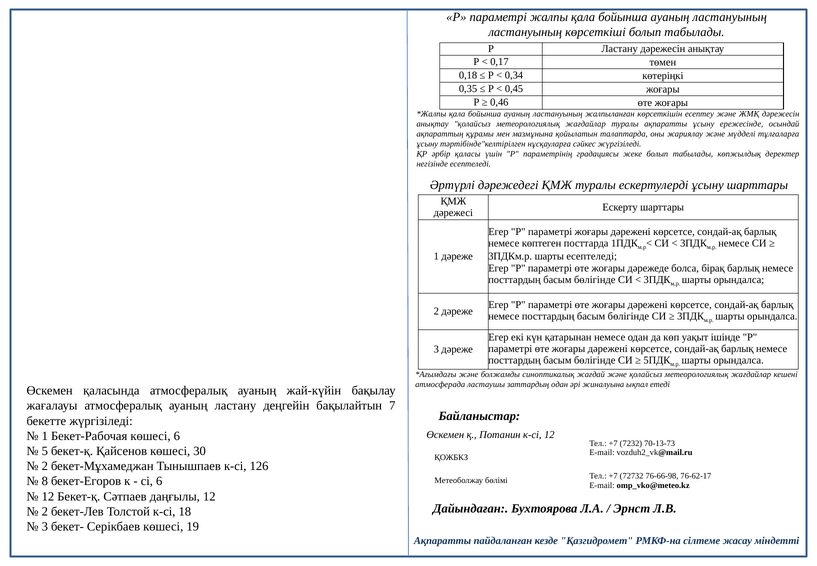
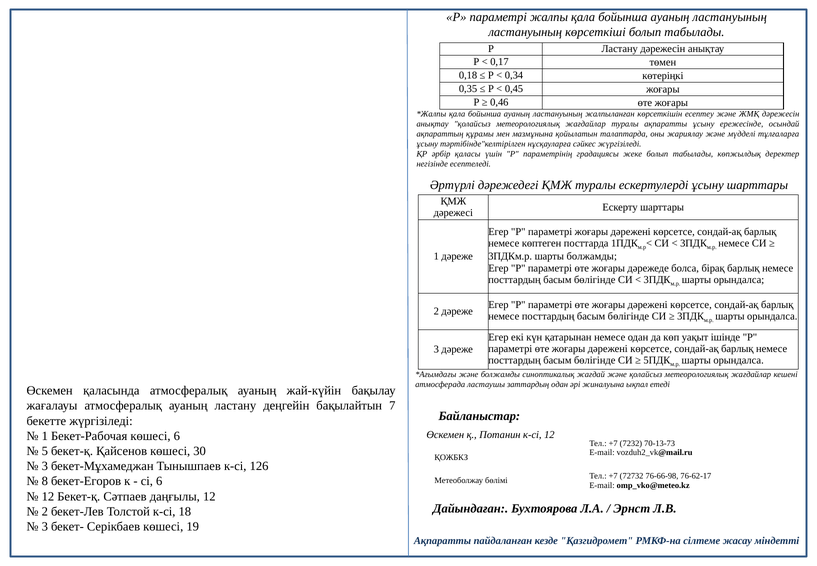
шарты есептеледі: есептеледі -> болжамды (592, 256)
2: 2 -> 3 (45, 466)
